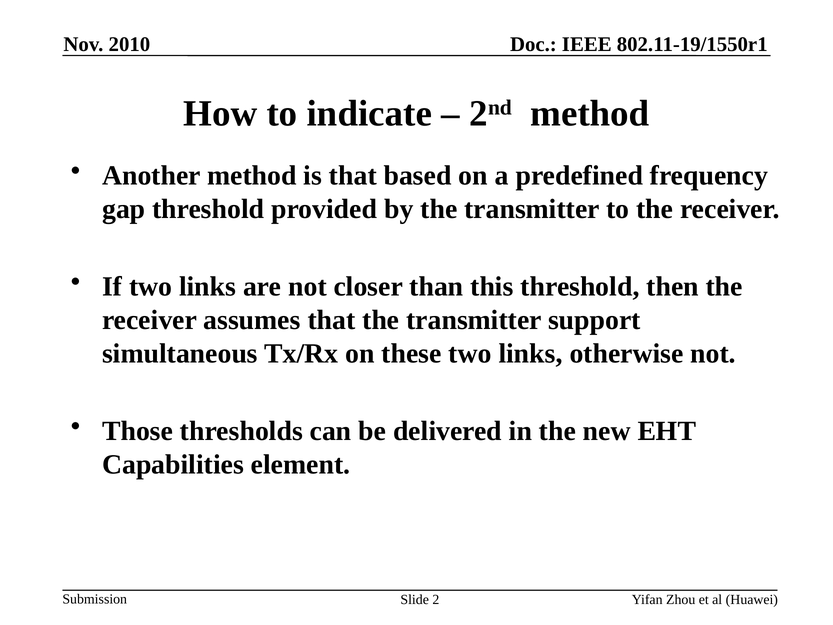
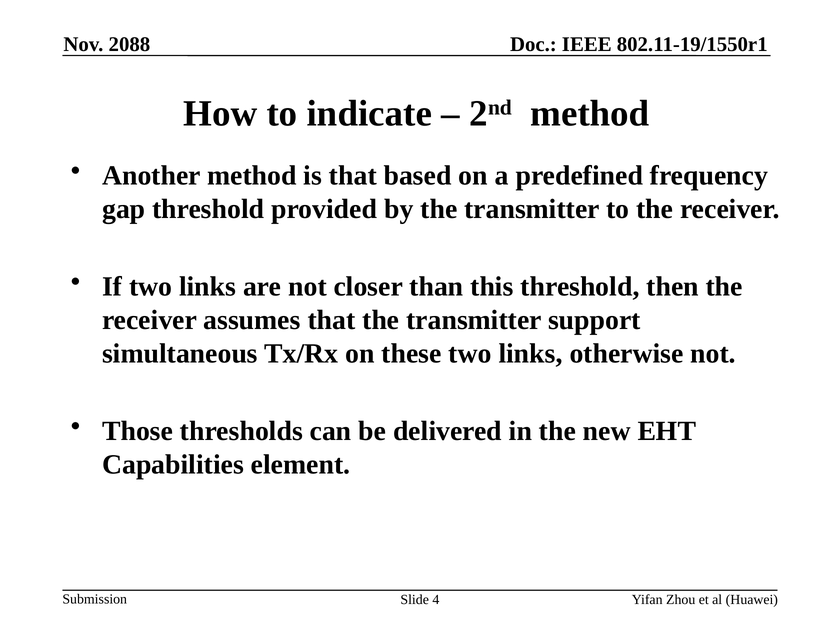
2010: 2010 -> 2088 (129, 44)
2: 2 -> 4 (436, 599)
